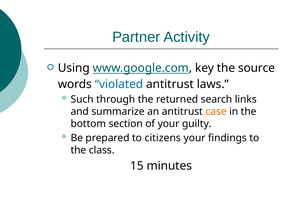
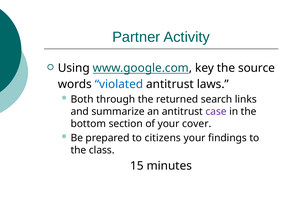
Such: Such -> Both (82, 99)
case colour: orange -> purple (216, 111)
guilty: guilty -> cover (197, 124)
